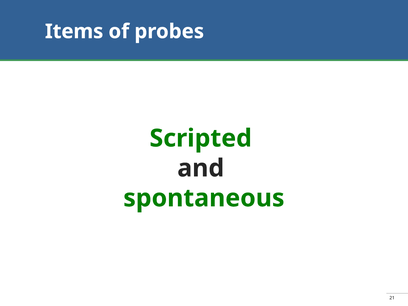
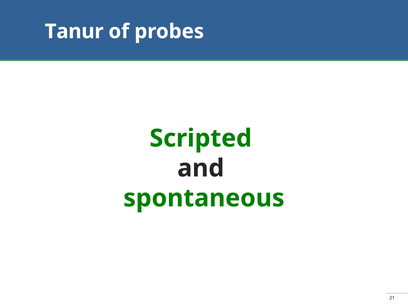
Items: Items -> Tanur (74, 31)
